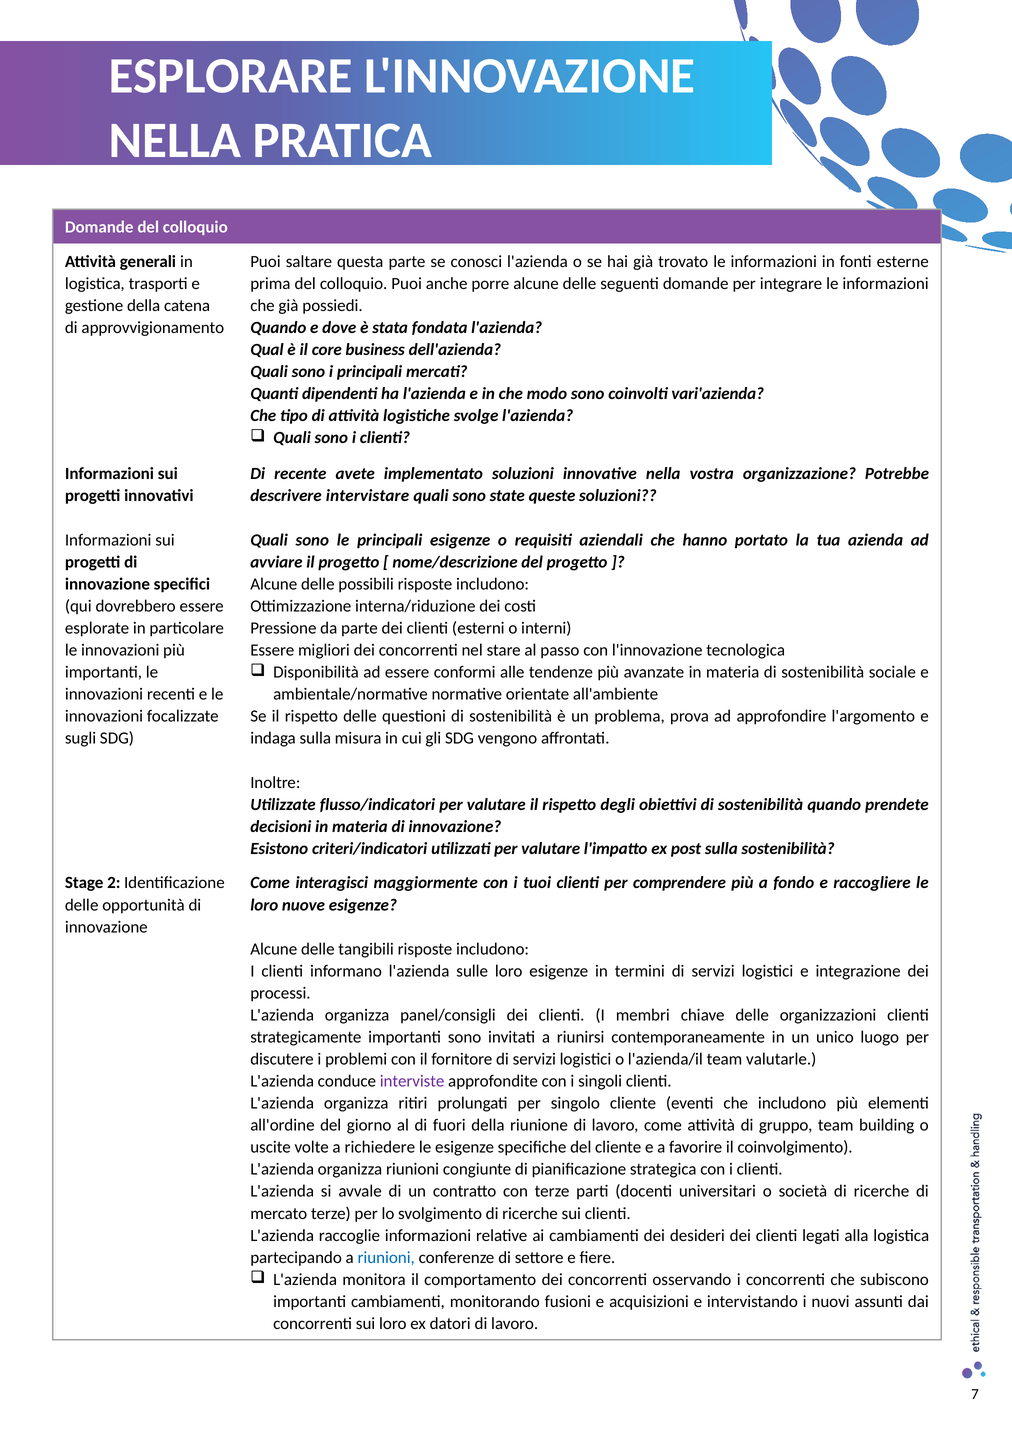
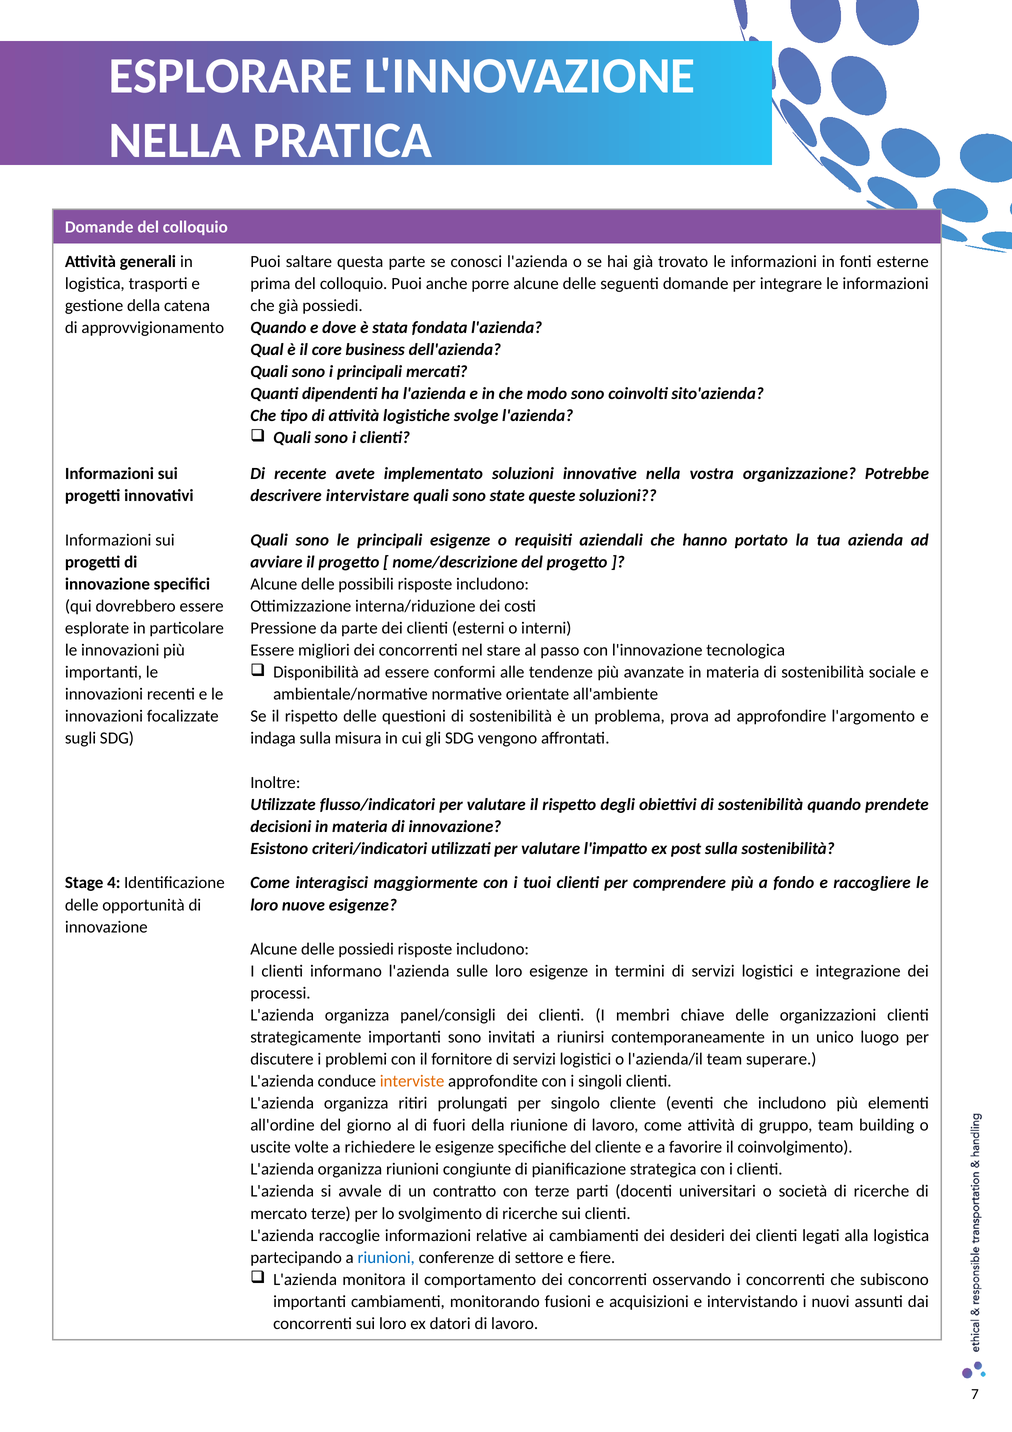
vari'azienda: vari'azienda -> sito'azienda (718, 394)
2: 2 -> 4 (114, 882)
delle tangibili: tangibili -> possiedi (366, 949)
valutarle: valutarle -> superare (781, 1059)
interviste colour: purple -> orange (412, 1081)
